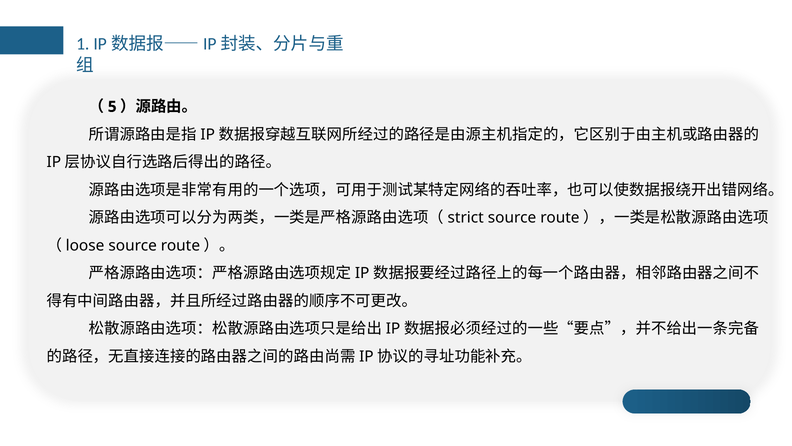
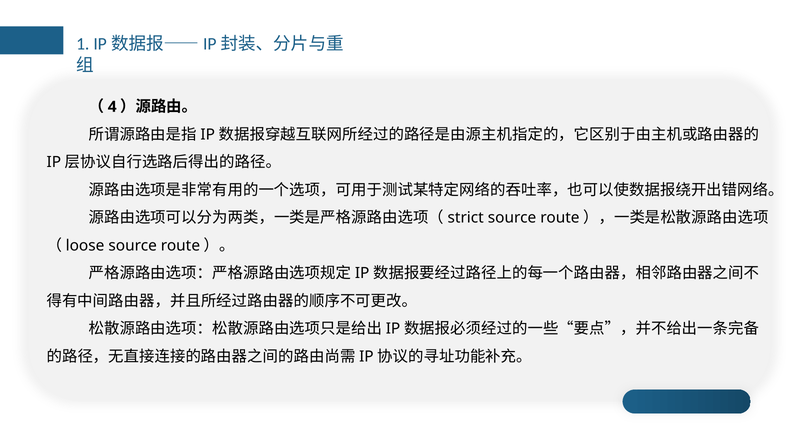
5: 5 -> 4 (112, 107)
